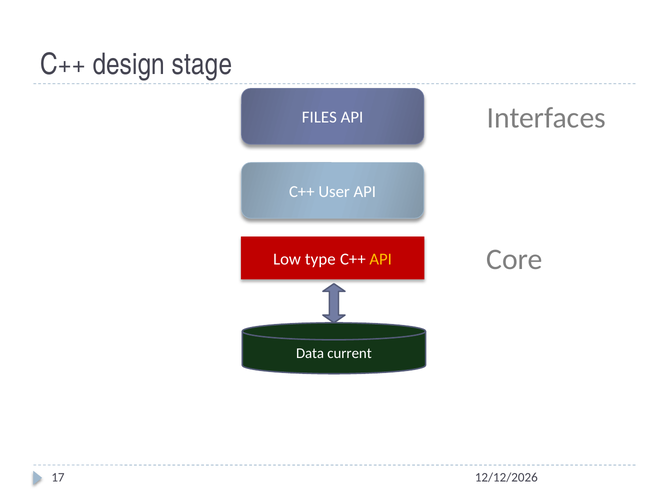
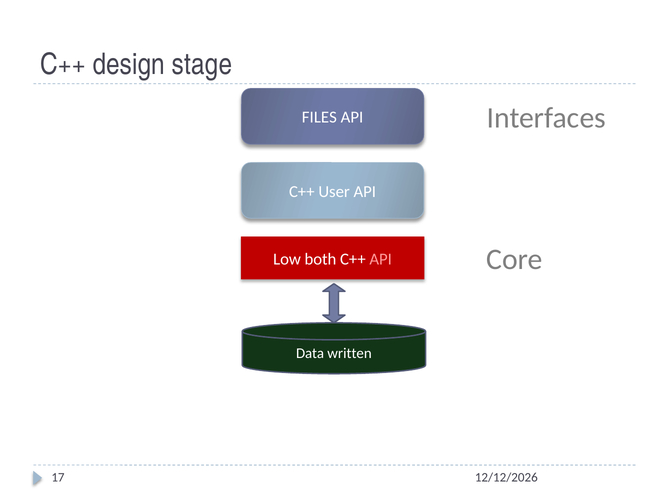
type: type -> both (320, 259)
API colour: yellow -> pink (381, 259)
current: current -> written (350, 353)
